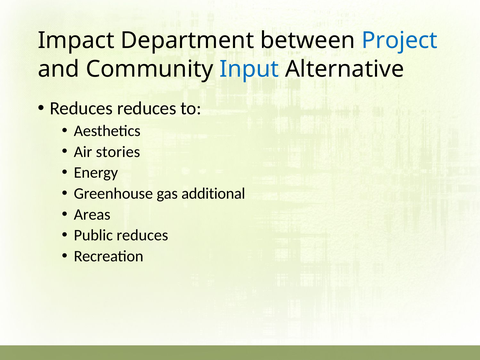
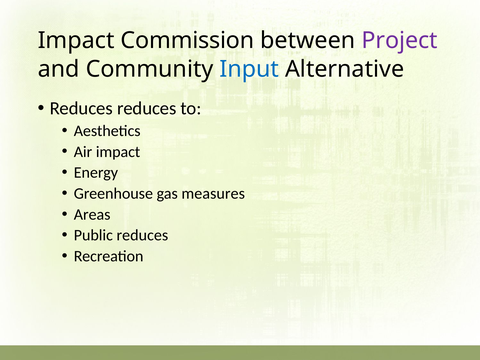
Department: Department -> Commission (187, 40)
Project colour: blue -> purple (400, 40)
Air stories: stories -> impact (118, 152)
additional: additional -> measures (213, 194)
